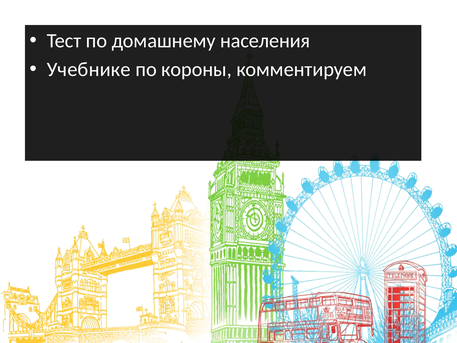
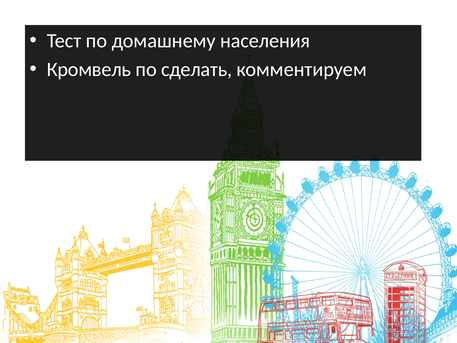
Учебнике: Учебнике -> Кромвель (89, 69)
короны: короны -> сделать (197, 69)
